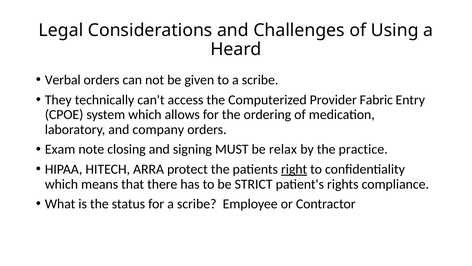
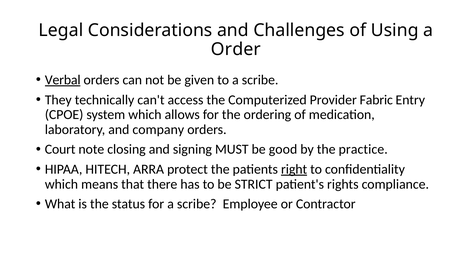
Heard: Heard -> Order (236, 49)
Verbal underline: none -> present (63, 80)
Exam: Exam -> Court (60, 149)
relax: relax -> good (283, 149)
